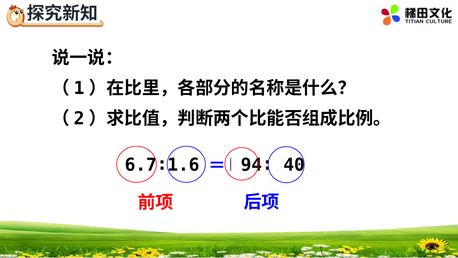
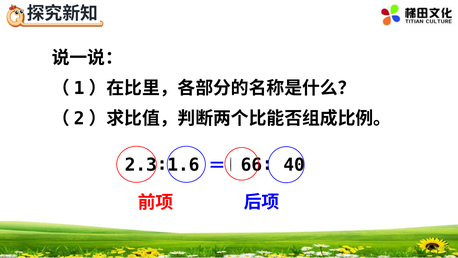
6.7∶1.6: 6.7∶1.6 -> 2.3∶1.6 (162, 165)
94∶: 94∶ -> 66∶ (257, 165)
